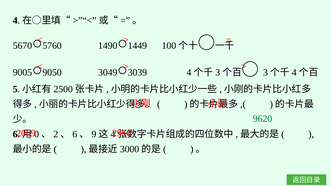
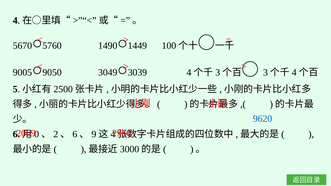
9620 colour: green -> blue (263, 119)
